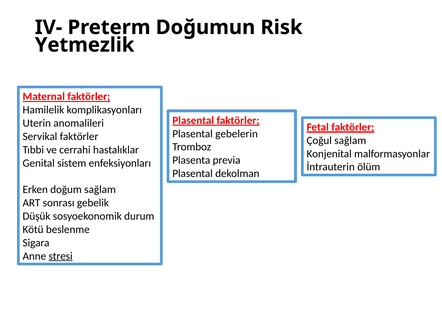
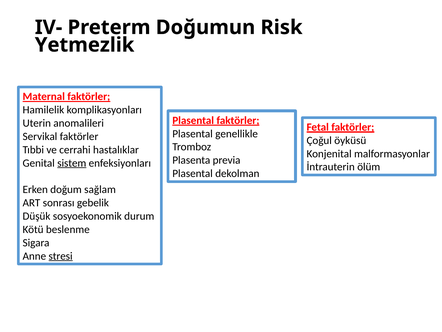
gebelerin: gebelerin -> genellikle (237, 134)
Çoğul sağlam: sağlam -> öyküsü (350, 140)
sistem underline: none -> present (72, 163)
